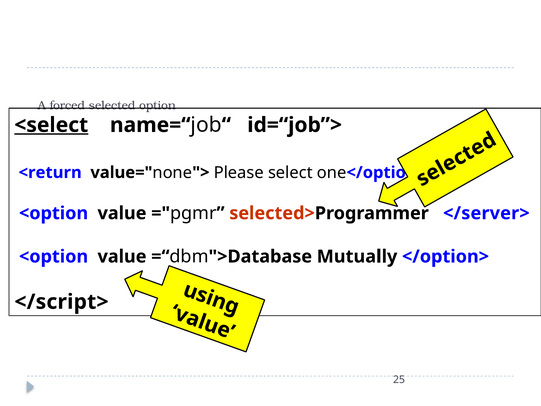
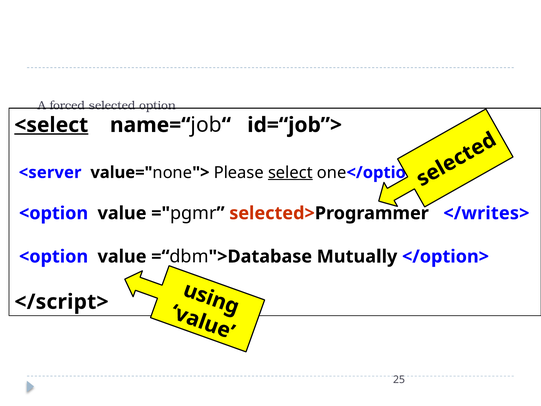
<return: <return -> <server (50, 172)
select underline: none -> present (290, 172)
</server>: </server> -> </writes> (486, 213)
